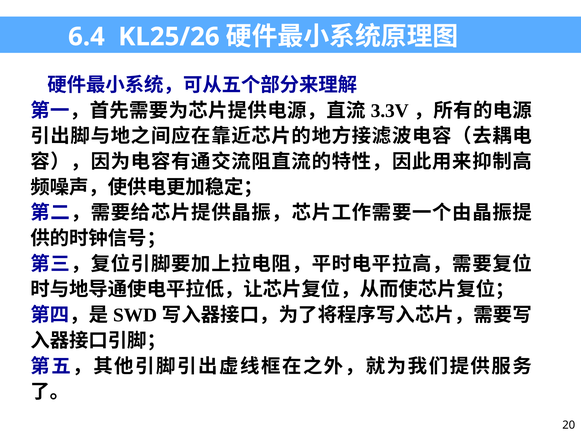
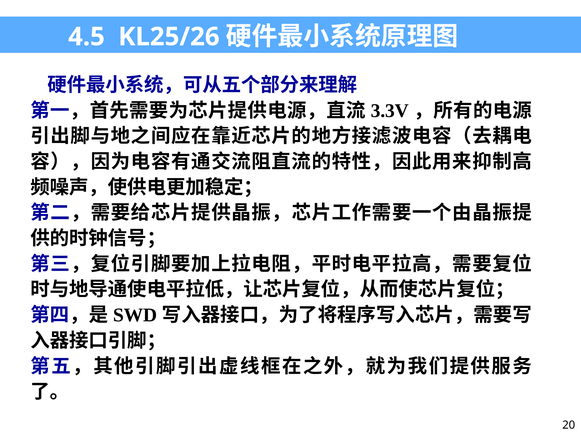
6.4: 6.4 -> 4.5 (86, 37)
